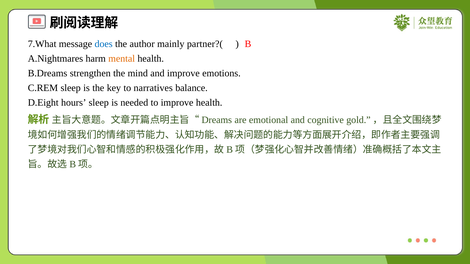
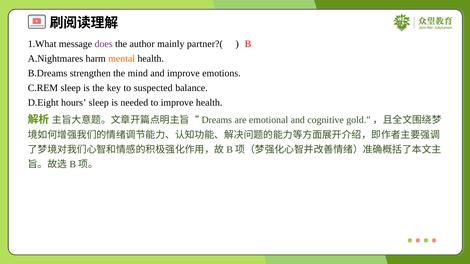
7.What: 7.What -> 1.What (42, 44)
does colour: blue -> purple (104, 44)
narratives: narratives -> suspected (153, 88)
